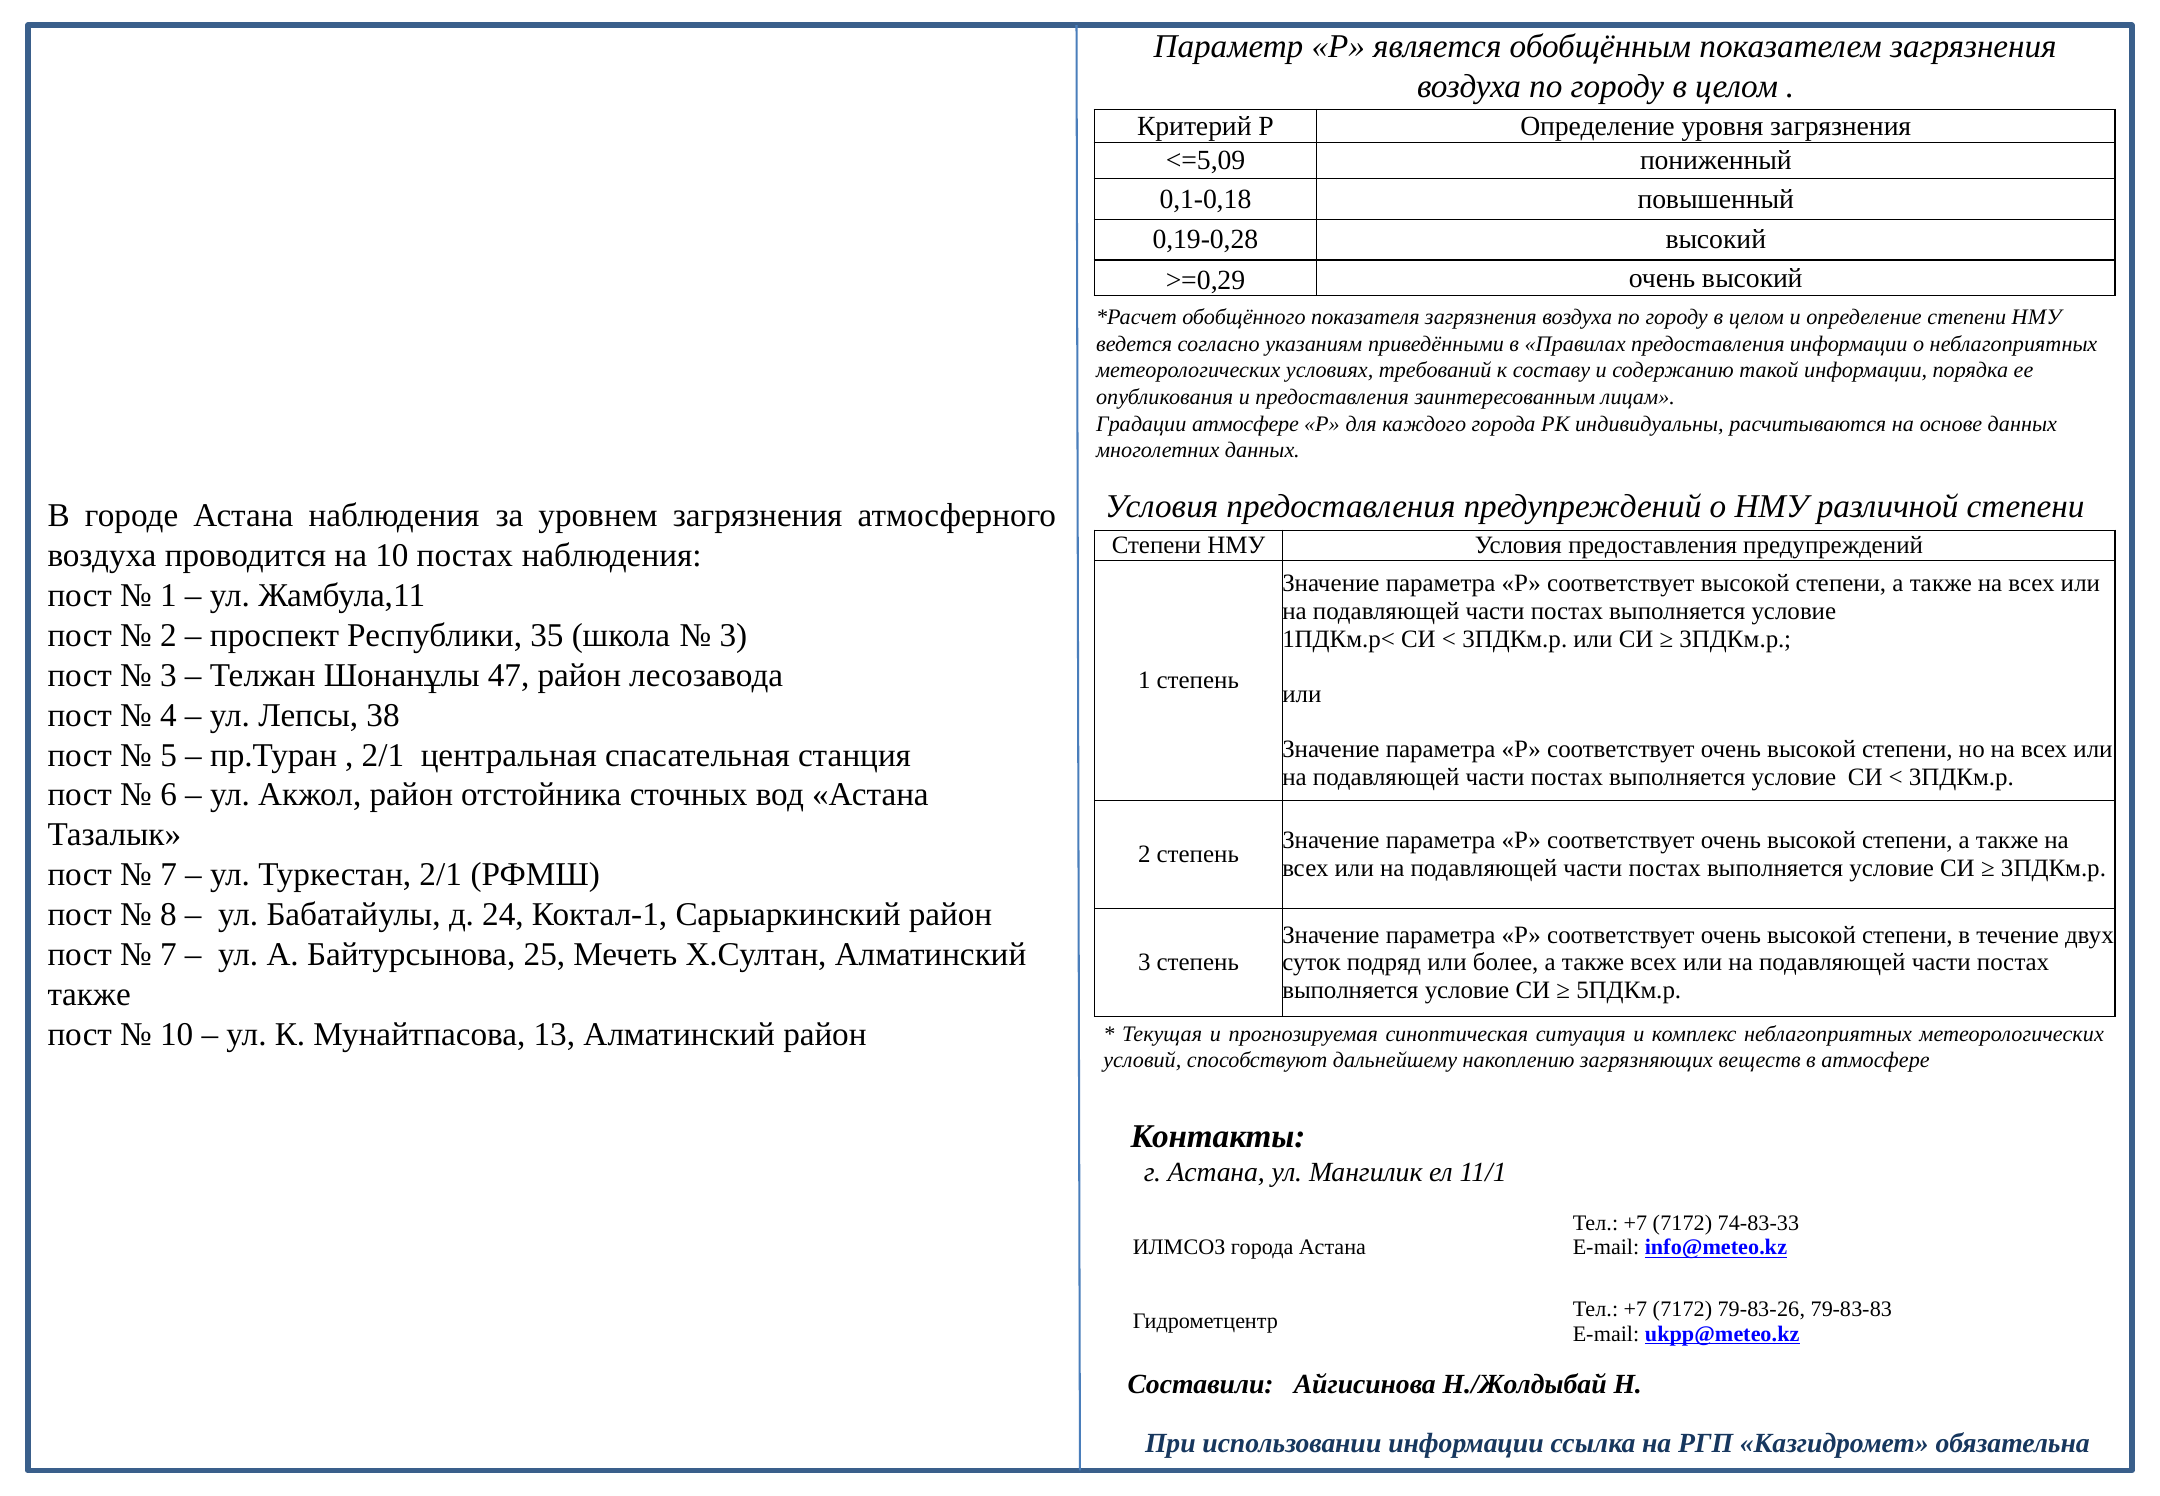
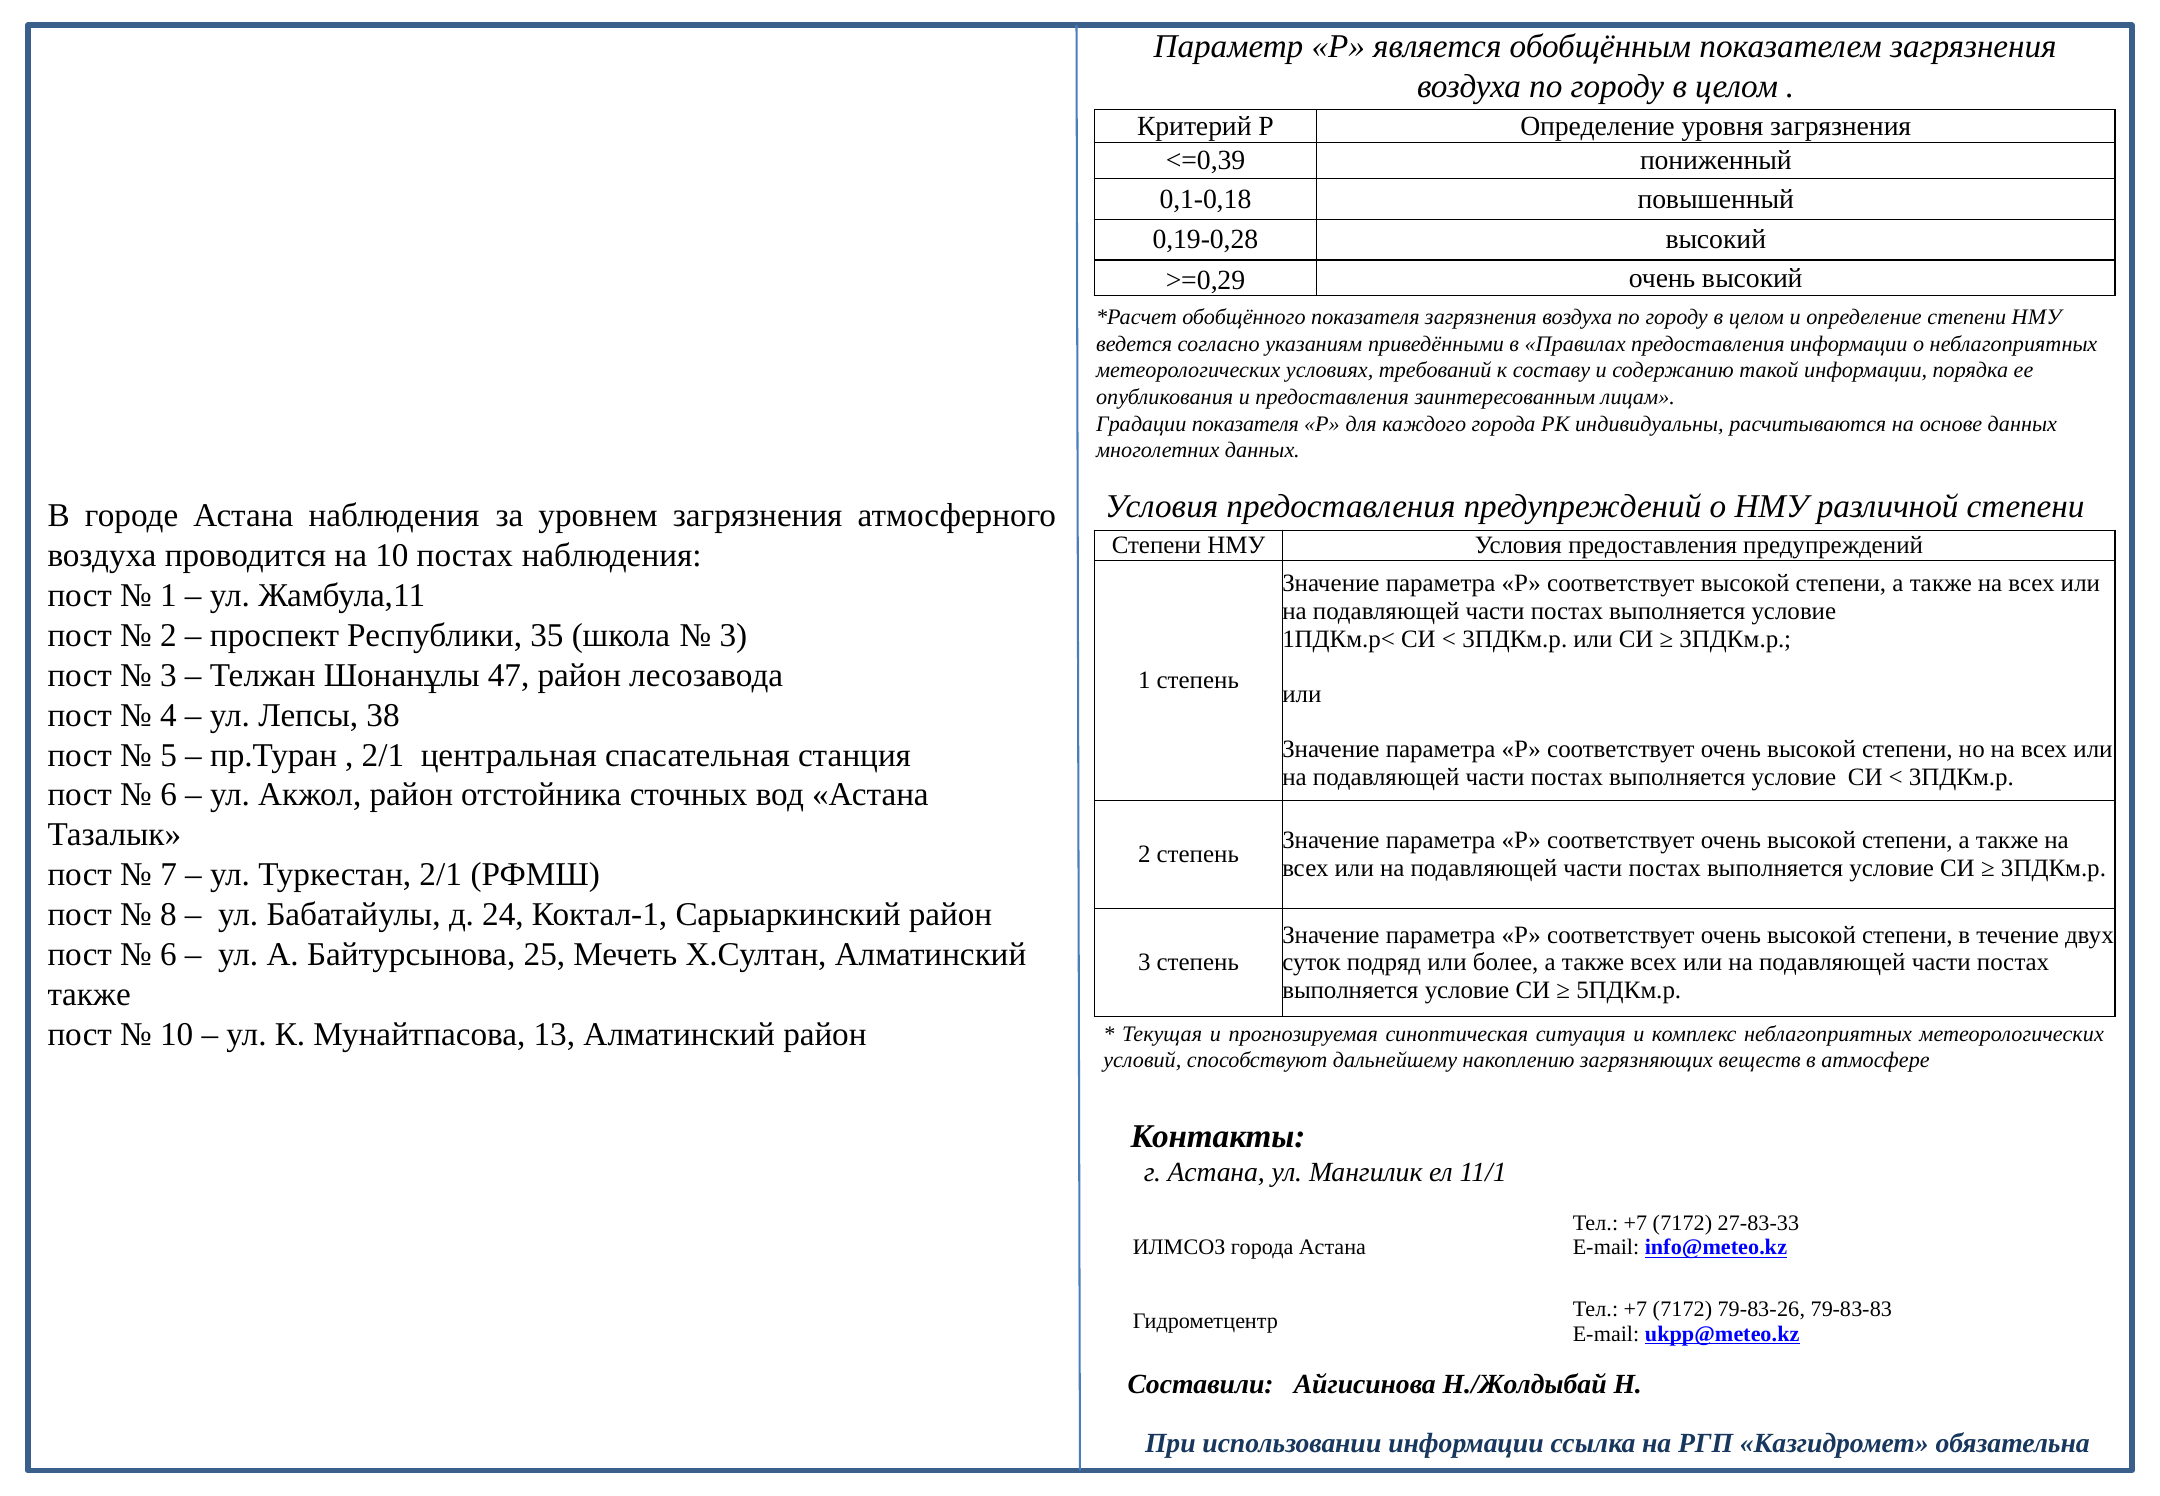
<=5,09: <=5,09 -> <=0,39 (1206, 161)
Градации атмосфере: атмосфере -> показателя (1245, 424)
7: 7 -> 6 (168, 954)
74-83-33: 74-83-33 -> 27-83-33 (1758, 1222)
